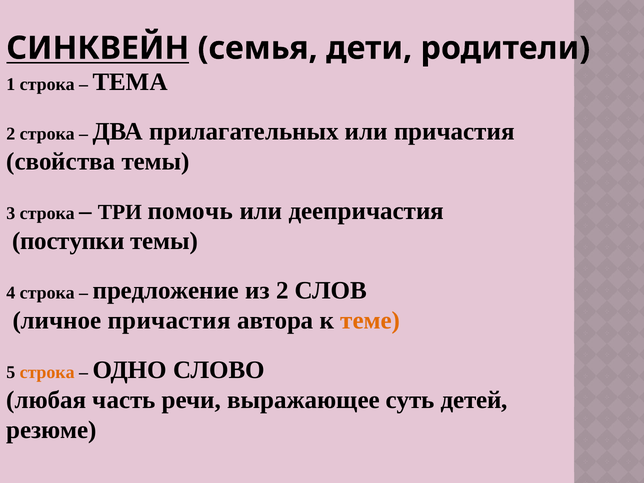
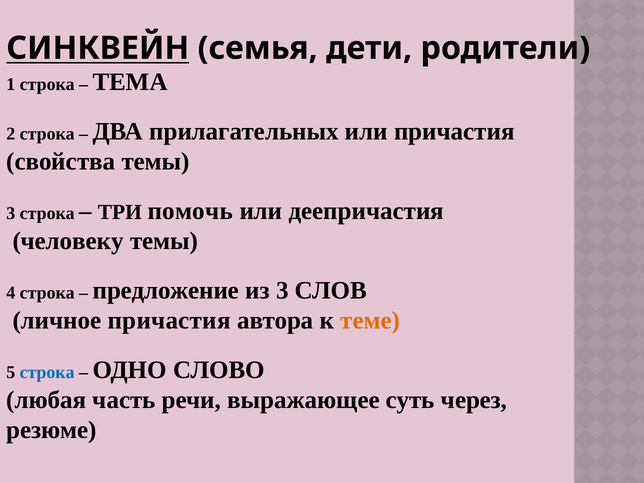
поступки: поступки -> человеку (68, 241)
из 2: 2 -> 3 (282, 290)
строка colour: orange -> blue (47, 372)
детей: детей -> через (474, 400)
